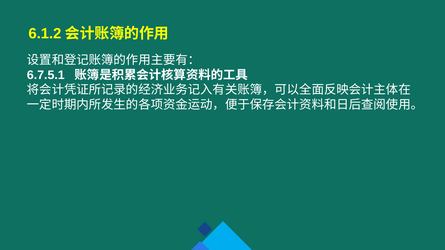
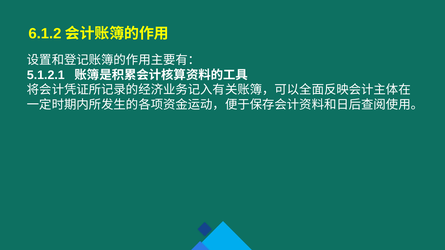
6.7.5.1: 6.7.5.1 -> 5.1.2.1 (46, 75)
